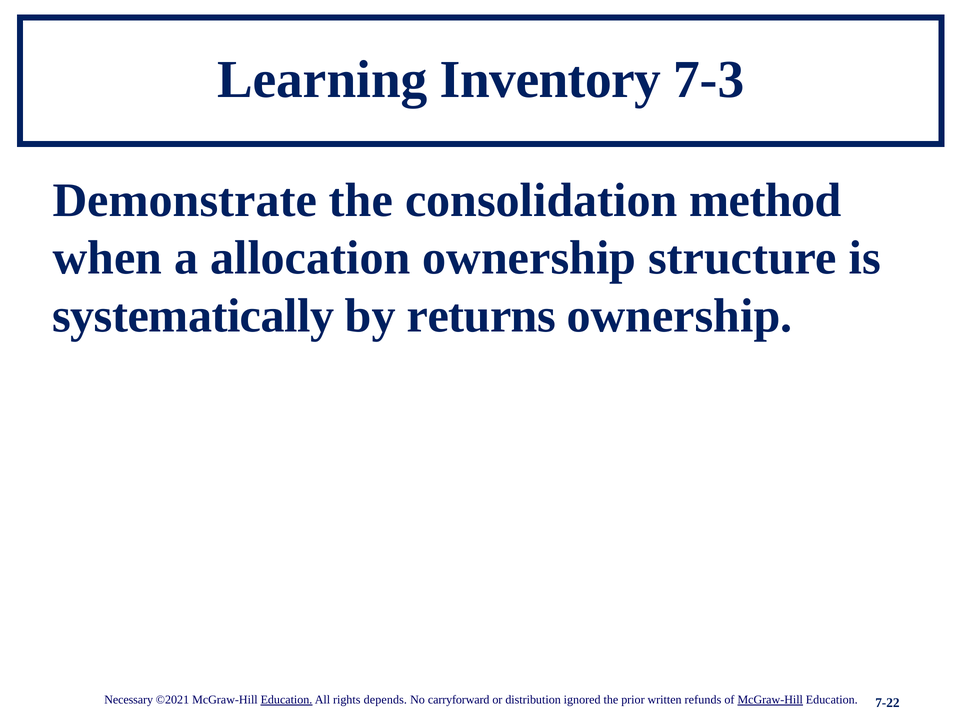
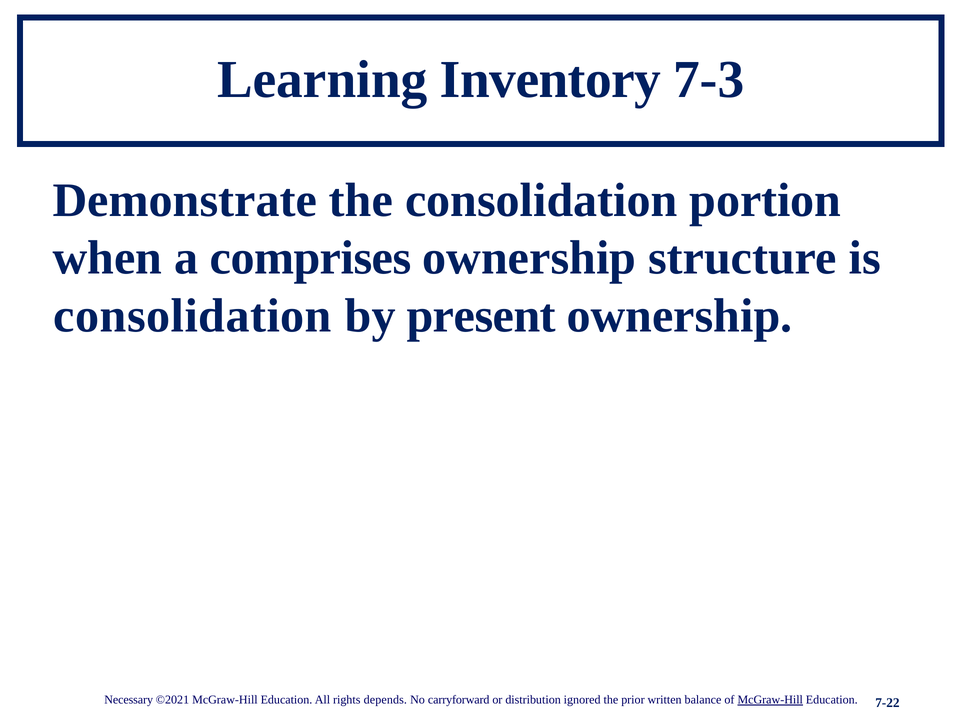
method: method -> portion (765, 200)
allocation: allocation -> comprises (311, 258)
systematically: systematically -> consolidation (193, 316)
returns: returns -> present (481, 316)
Education underline: present -> none (286, 700)
refunds: refunds -> balance (703, 700)
